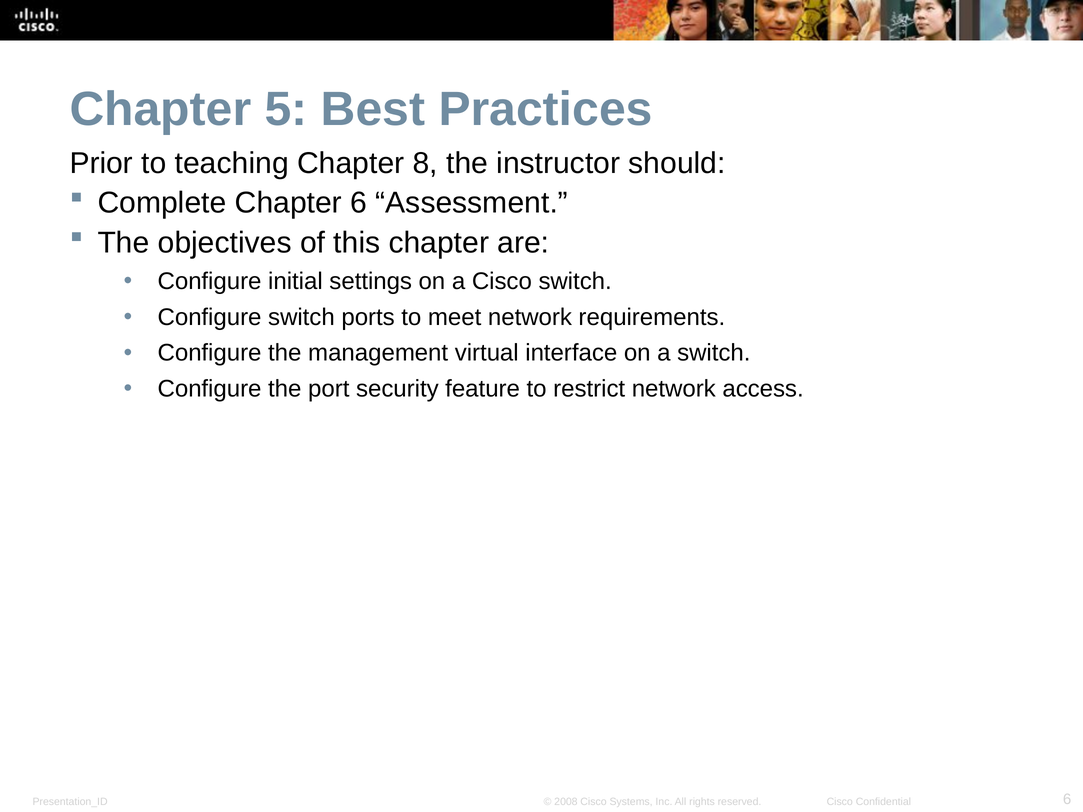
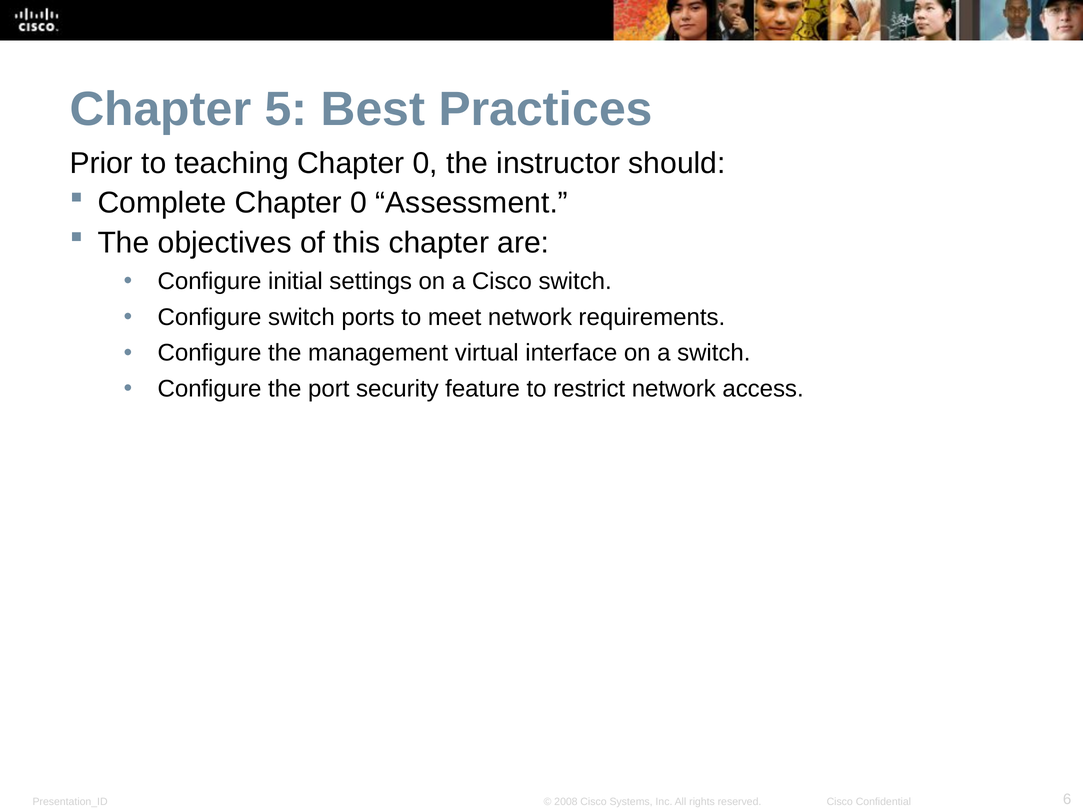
teaching Chapter 8: 8 -> 0 (425, 163)
Complete Chapter 6: 6 -> 0 (359, 203)
